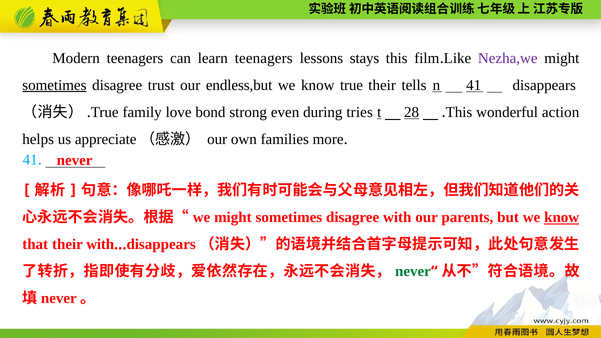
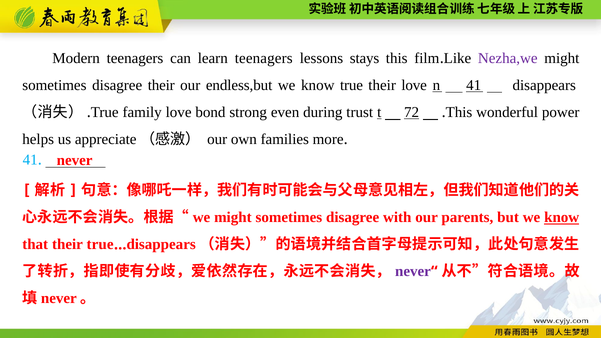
sometimes underline: present -> none (54, 85)
disagree trust: trust -> their (161, 85)
their tells: tells -> love (414, 85)
tries: tries -> trust (360, 112)
28: 28 -> 72 (412, 112)
action: action -> power (561, 112)
their with: with -> true (100, 244)
never colour: green -> purple (413, 272)
